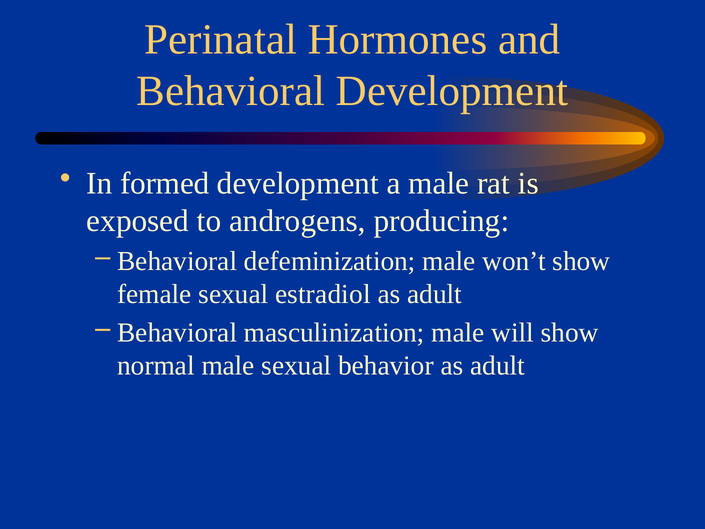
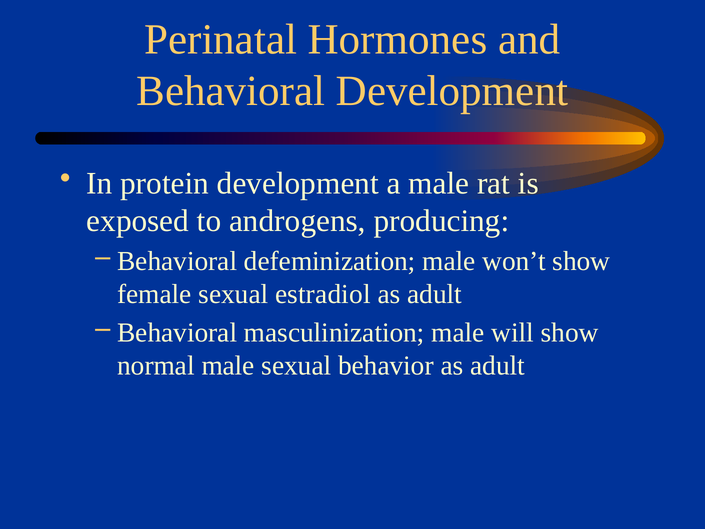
formed: formed -> protein (165, 183)
